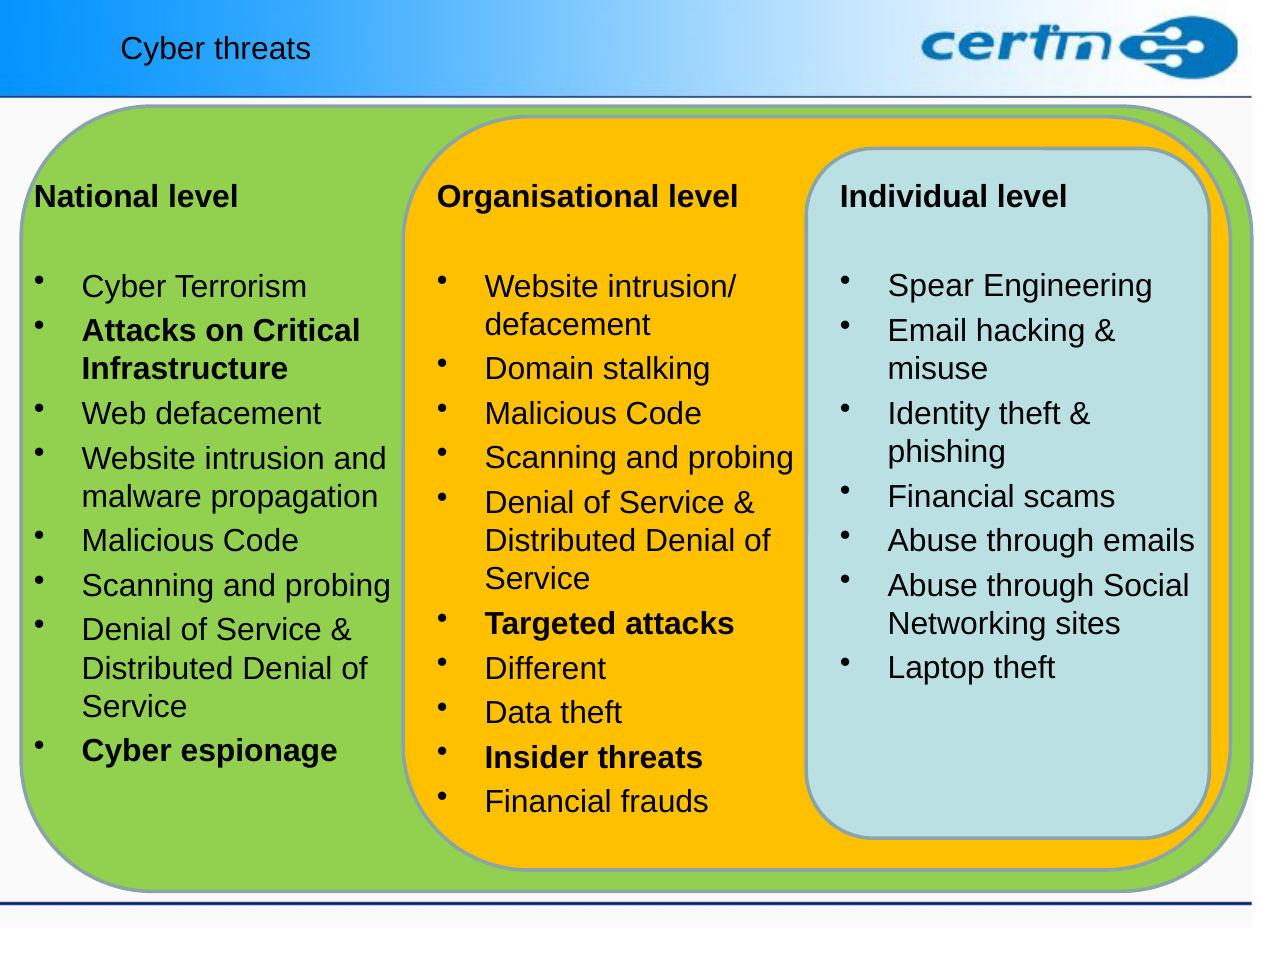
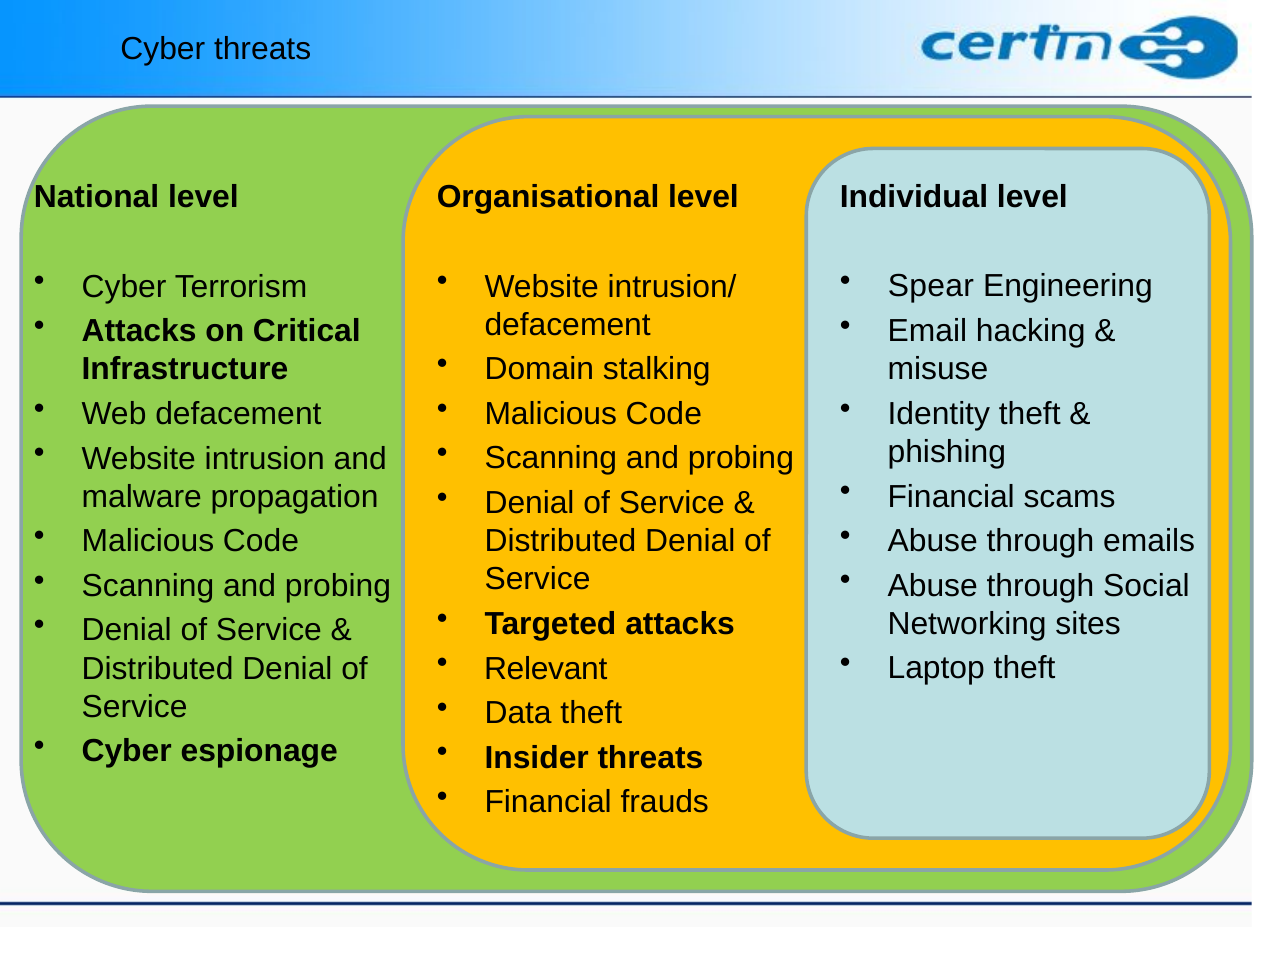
Different: Different -> Relevant (546, 668)
